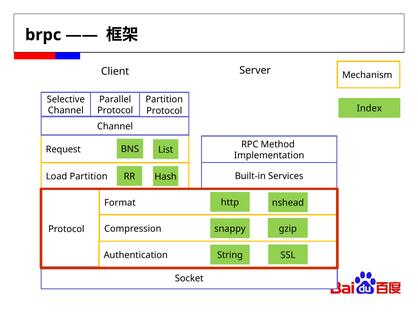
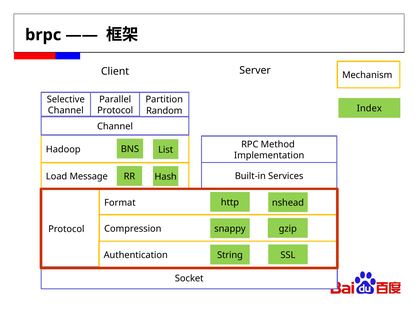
Protocol: Protocol -> Random (164, 111)
Request: Request -> Hadoop (63, 149)
Load Partition: Partition -> Message (89, 176)
